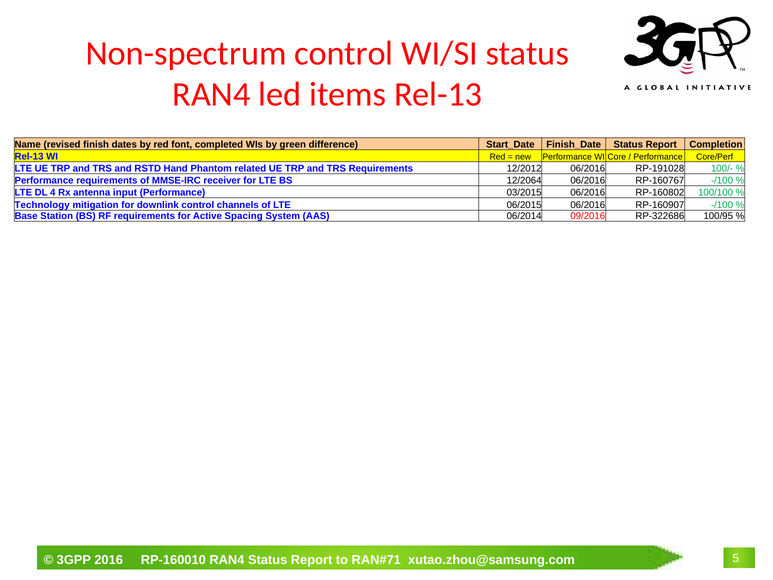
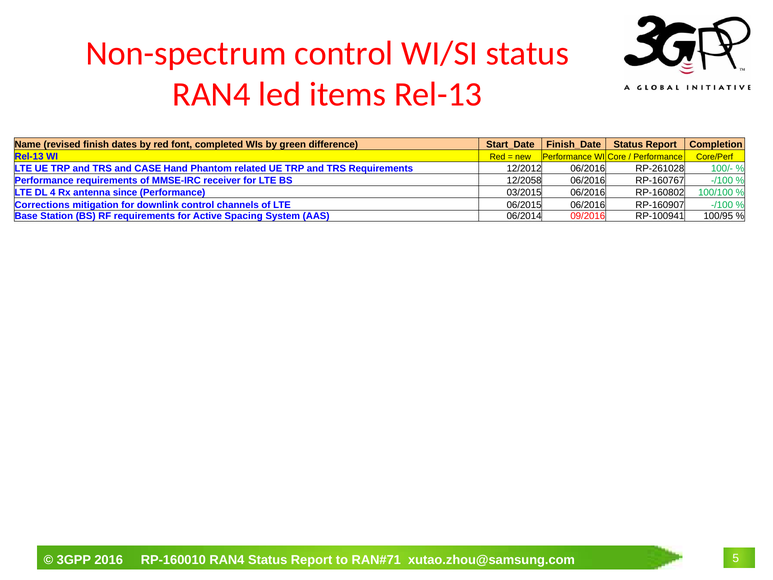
RSTD: RSTD -> CASE (148, 168)
RP-191028: RP-191028 -> RP-261028 (660, 168)
12/2064: 12/2064 -> 12/2058 (524, 181)
input: input -> since (125, 193)
Technology: Technology -> Corrections (42, 205)
RP-322686: RP-322686 -> RP-100941 (660, 216)
